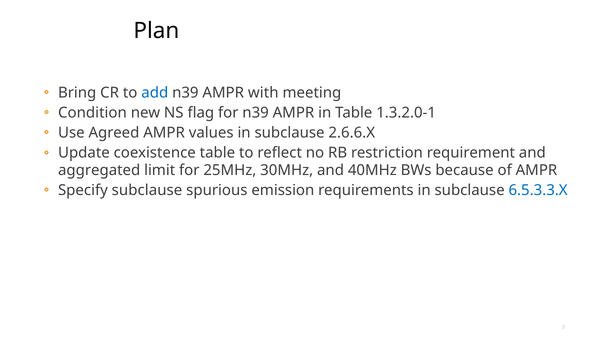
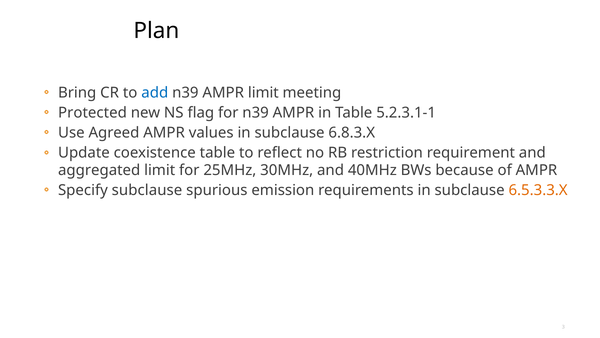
AMPR with: with -> limit (263, 93)
Condition: Condition -> Protected (92, 113)
1.3.2.0-1: 1.3.2.0-1 -> 5.2.3.1-1 (406, 113)
2.6.6.X: 2.6.6.X -> 6.8.3.X (352, 133)
6.5.3.3.X colour: blue -> orange (538, 190)
